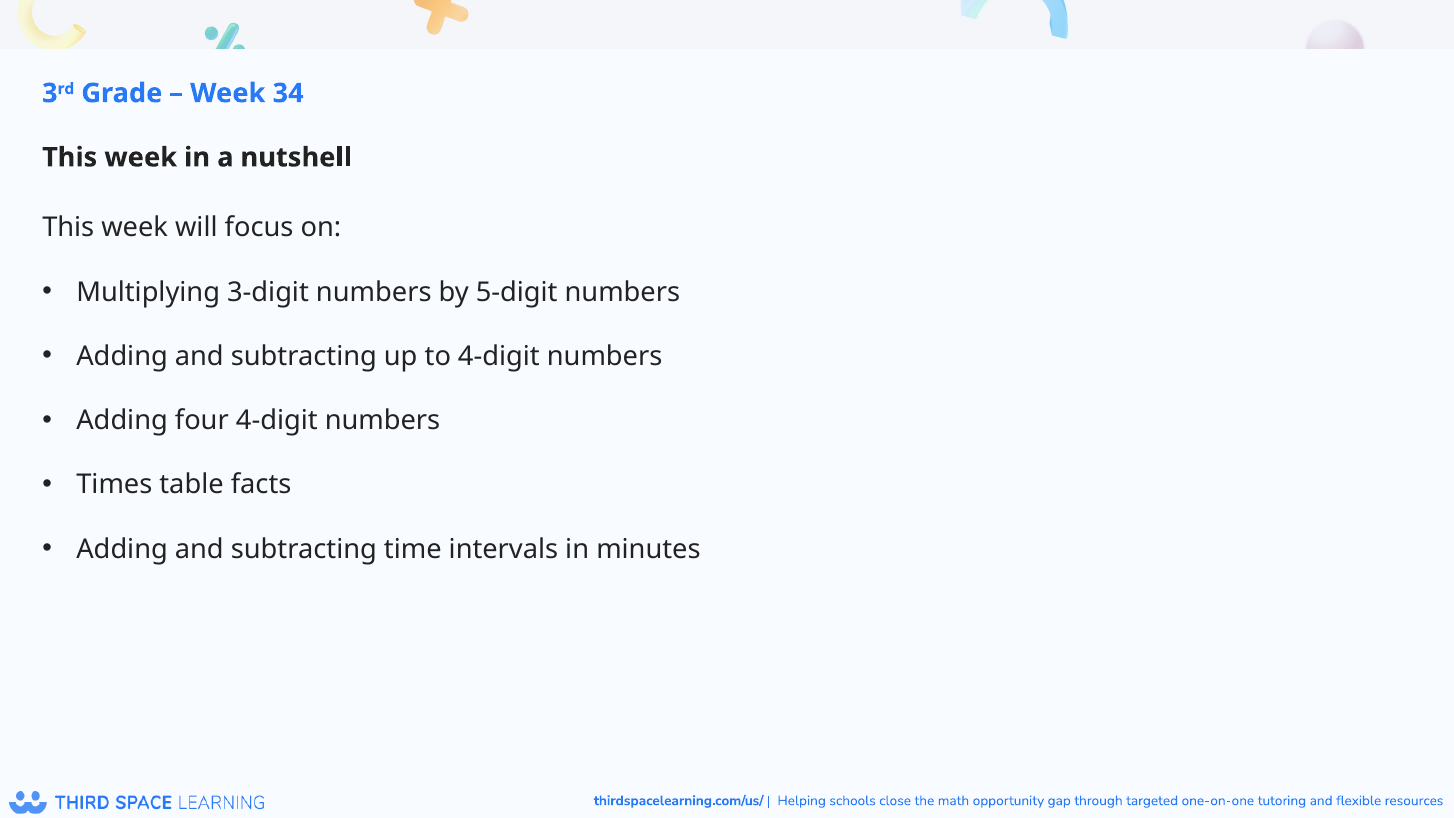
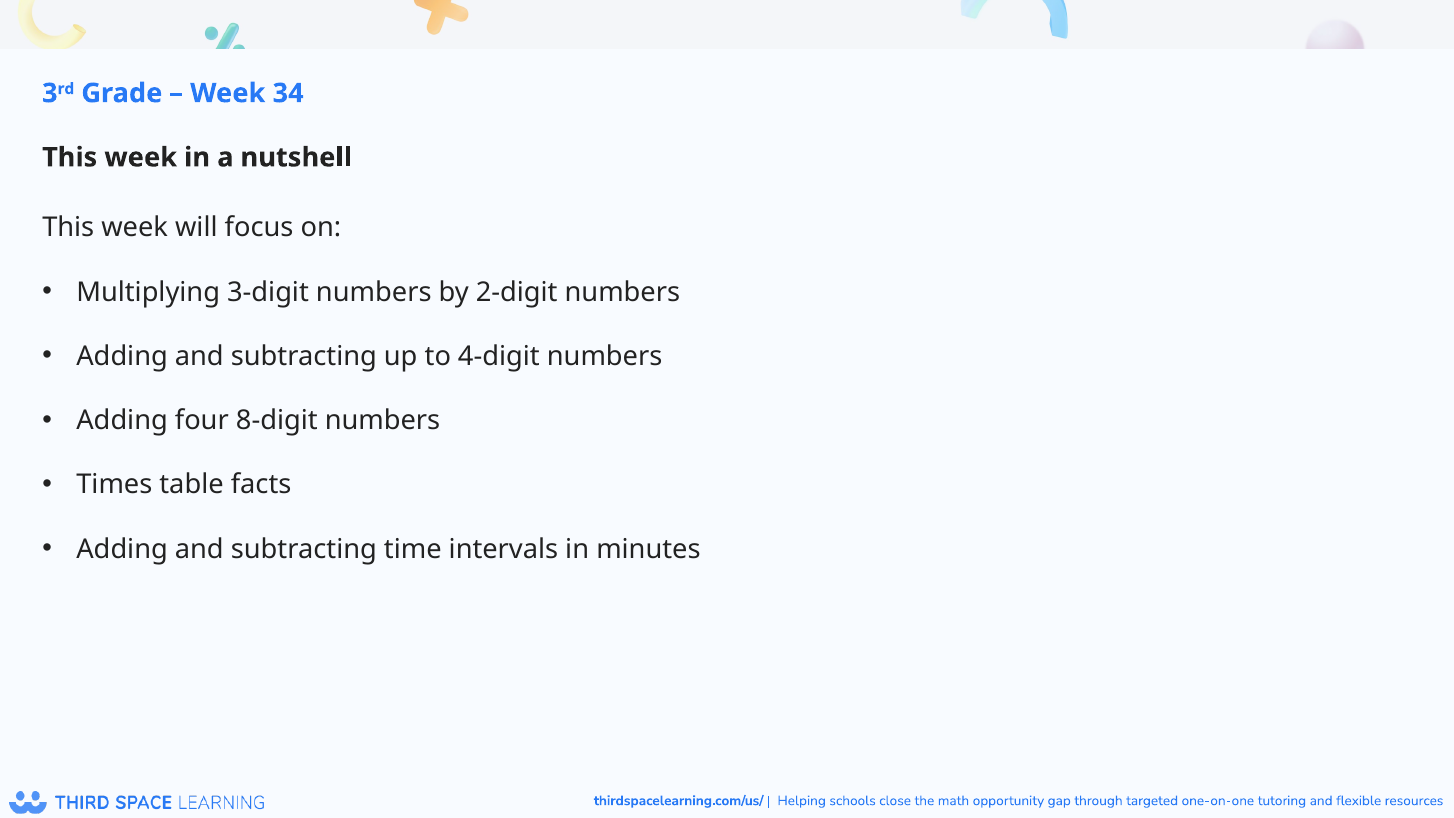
5-digit: 5-digit -> 2-digit (517, 292)
four 4-digit: 4-digit -> 8-digit (277, 421)
